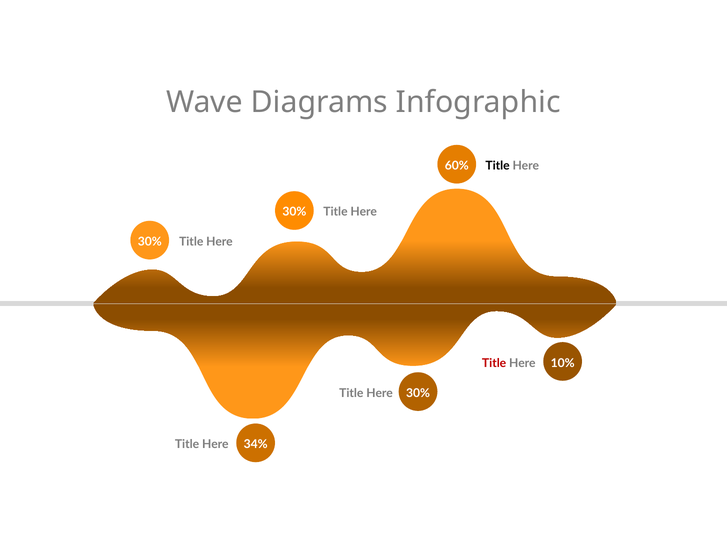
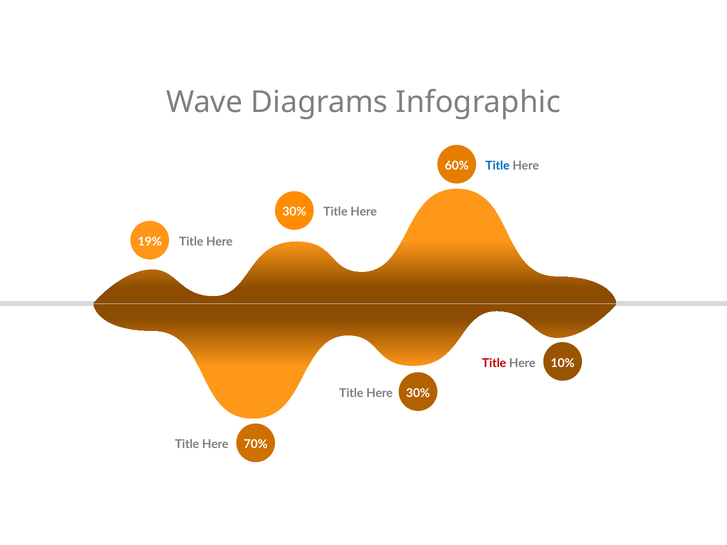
Title colour: black -> blue (498, 166)
30%: 30% -> 19% (150, 242)
34%: 34% -> 70% (256, 445)
